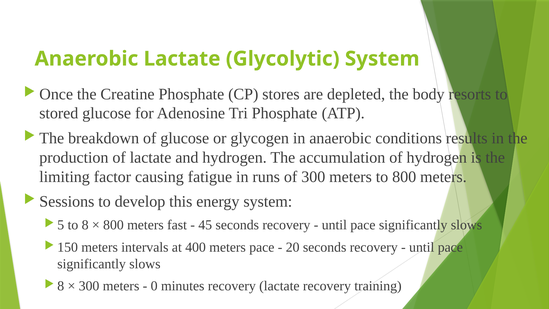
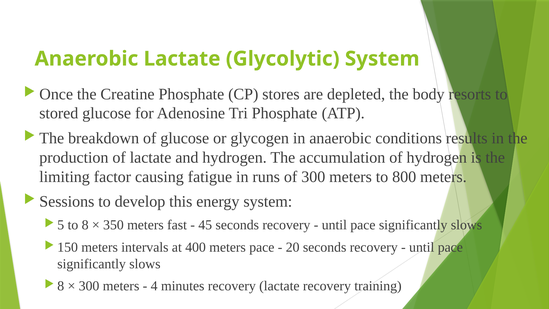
800: 800 -> 350 (113, 225)
0: 0 -> 4 (154, 286)
